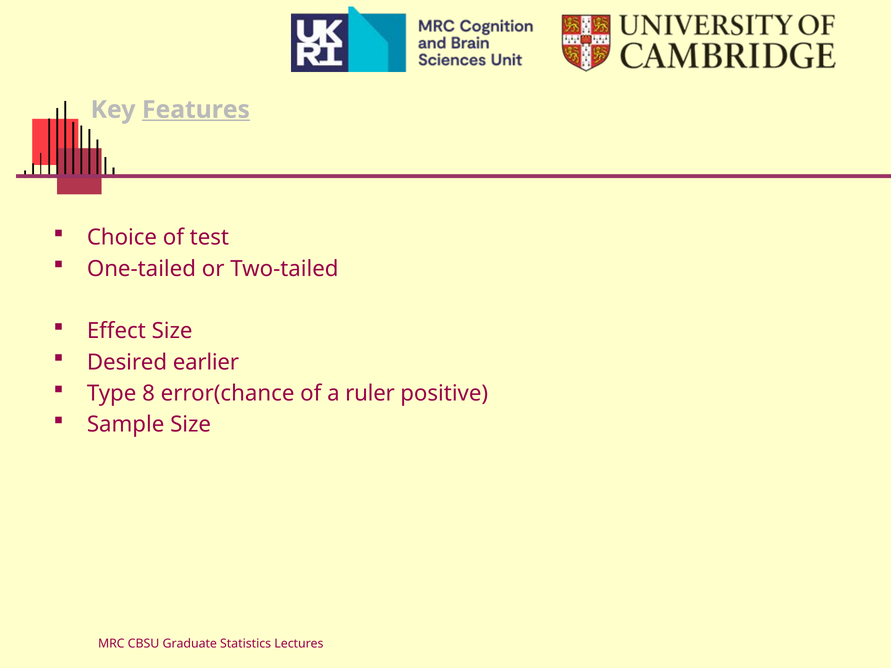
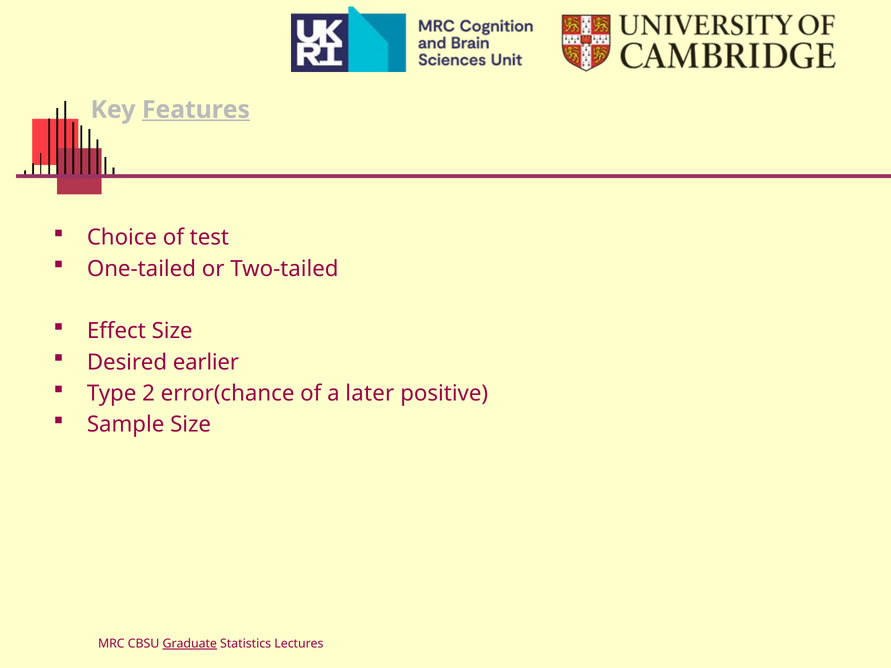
8: 8 -> 2 (149, 394)
ruler: ruler -> later (370, 394)
Graduate underline: none -> present (190, 644)
